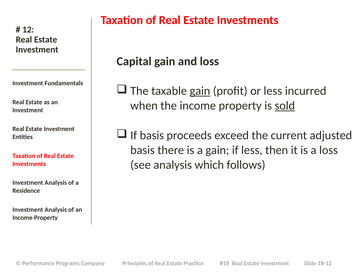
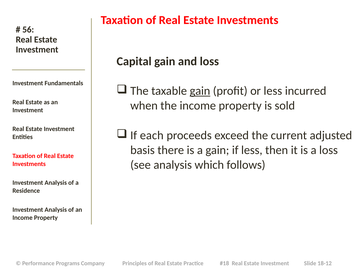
12: 12 -> 56 (28, 30)
sold underline: present -> none (285, 106)
basis: basis -> each (152, 135)
